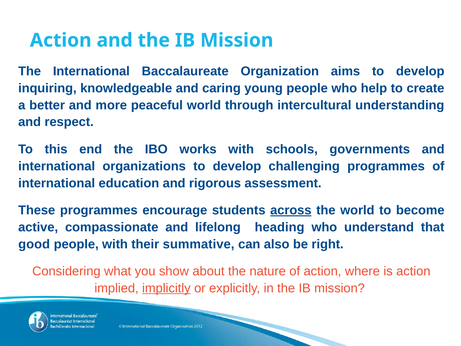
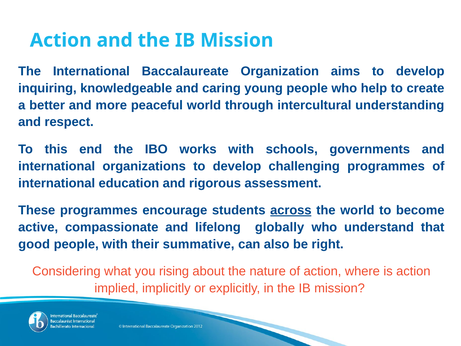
heading: heading -> globally (280, 227)
show: show -> rising (174, 271)
implicitly underline: present -> none (166, 288)
